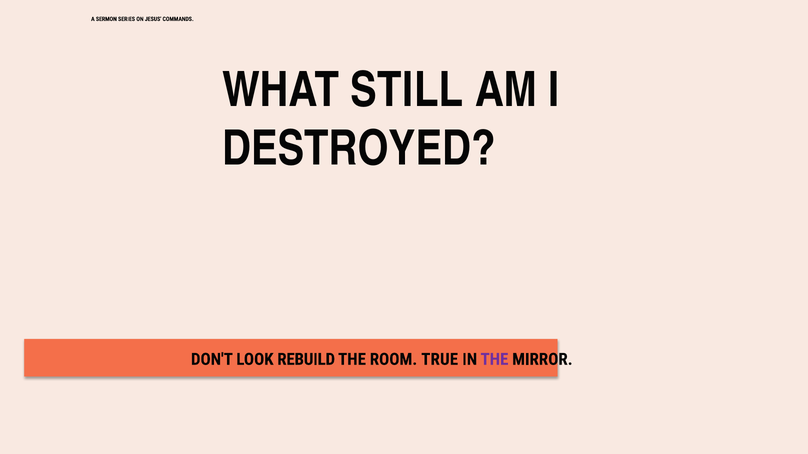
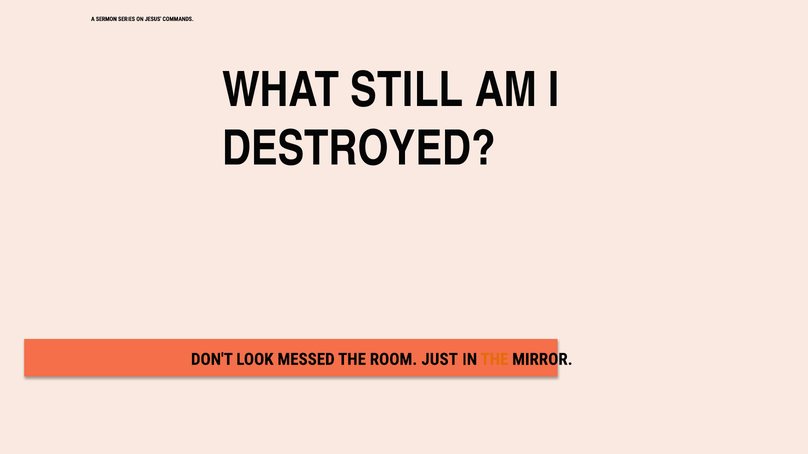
REBUILD: REBUILD -> MESSED (306, 360)
TRUE: TRUE -> JUST (440, 360)
THE colour: purple -> orange (494, 360)
